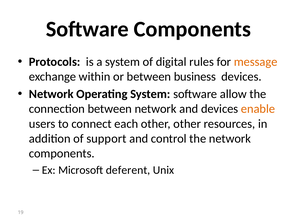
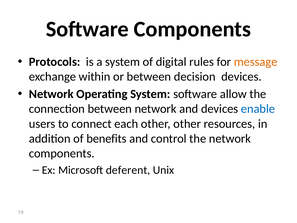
business: business -> decision (195, 77)
enable colour: orange -> blue (258, 109)
support: support -> benefits (107, 138)
